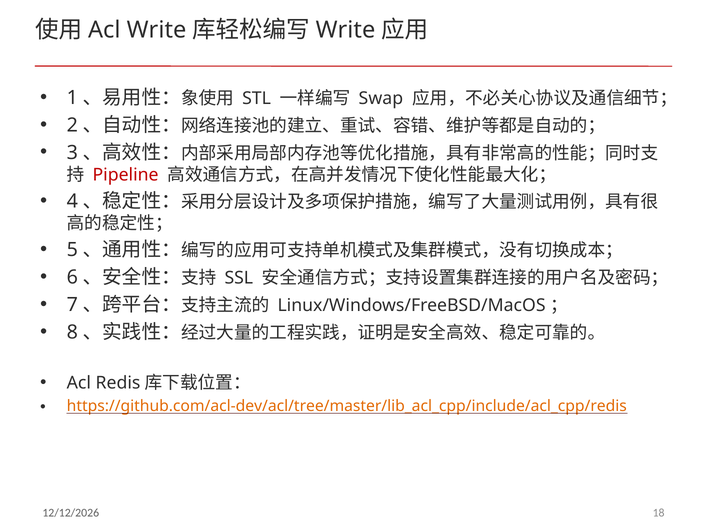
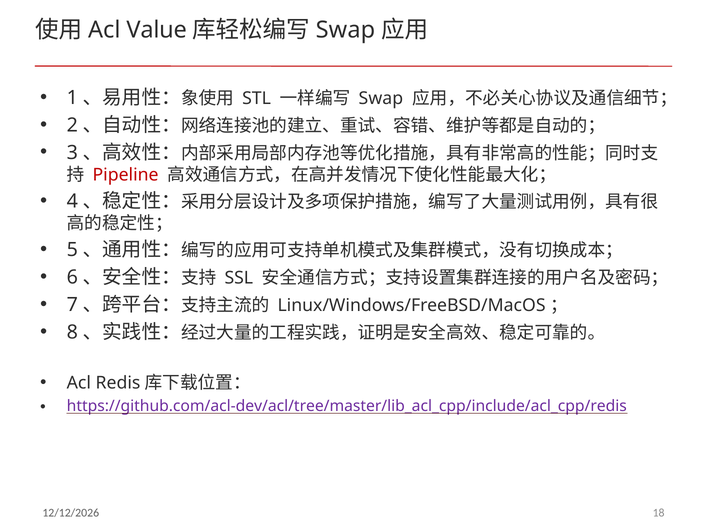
Acl Write: Write -> Value (157, 30)
Write: Write -> Swap (345, 30)
https://github.com/acl-dev/acl/tree/master/lib_acl_cpp/include/acl_cpp/redis colour: orange -> purple (347, 406)
